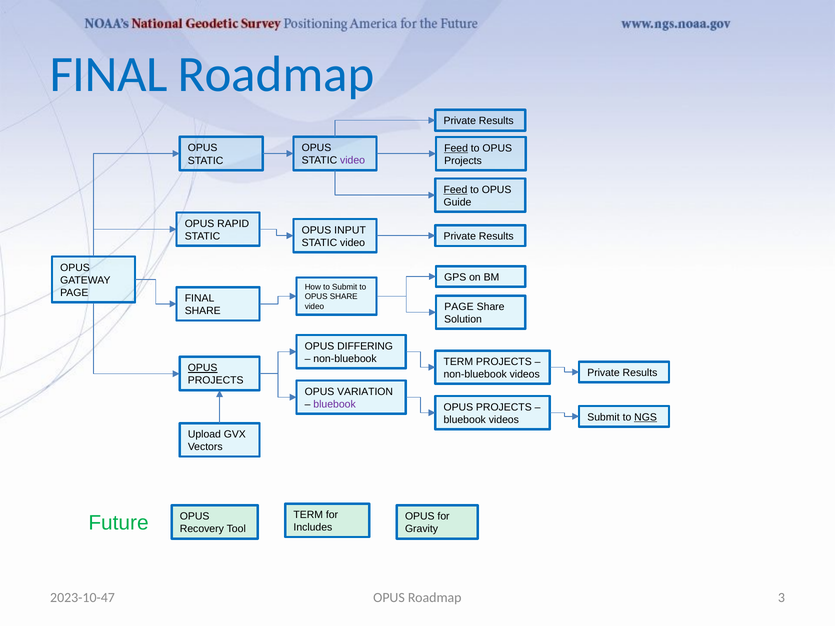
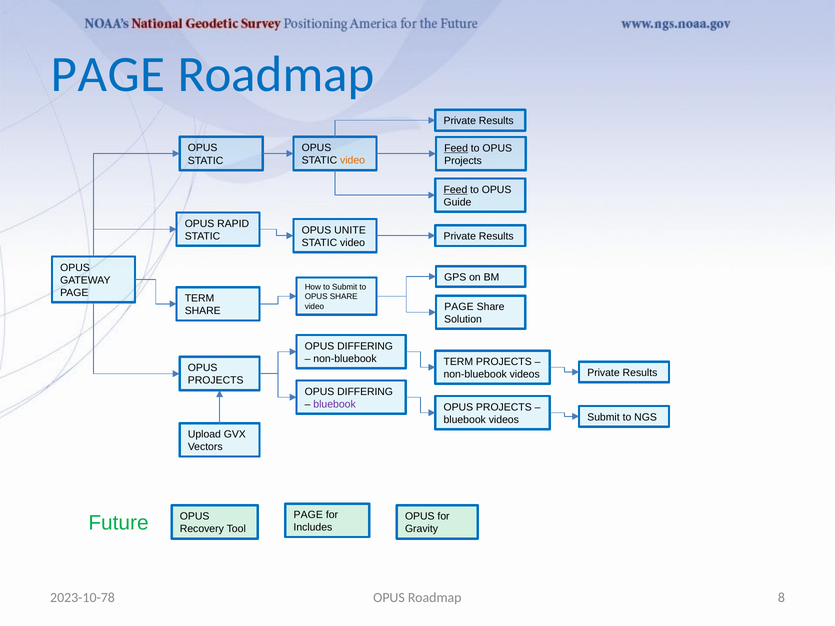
FINAL: FINAL -> PAGE (108, 75)
video colour: purple -> orange (353, 161)
INPUT: INPUT -> UNITE (350, 230)
FINAL: FINAL -> TERM (200, 298)
OPUS underline: present -> none (203, 368)
VARIATION: VARIATION -> DIFFERING (365, 392)
NGS underline: present -> none (646, 417)
TERM: TERM -> PAGE (308, 515)
2023-10-47: 2023-10-47 -> 2023-10-78 (82, 598)
3: 3 -> 8 (781, 598)
